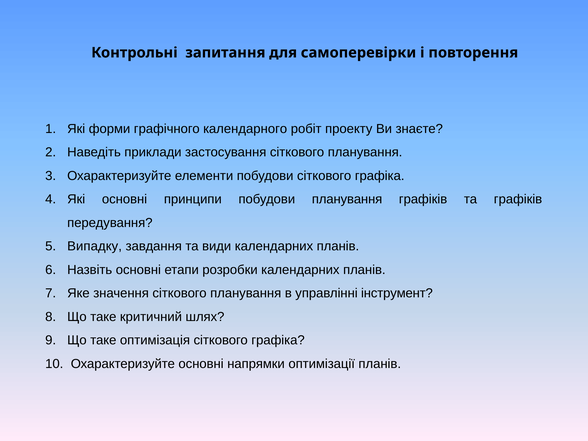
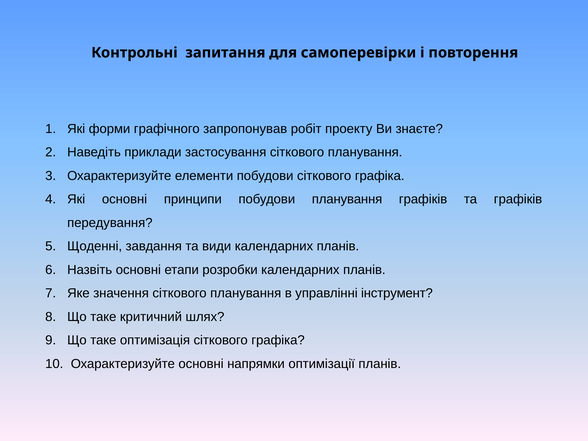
календарного: календарного -> запропонував (245, 129)
Випадку: Випадку -> Щоденні (95, 246)
